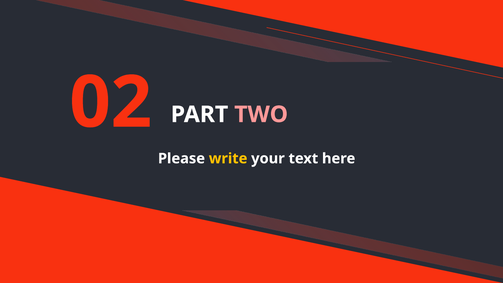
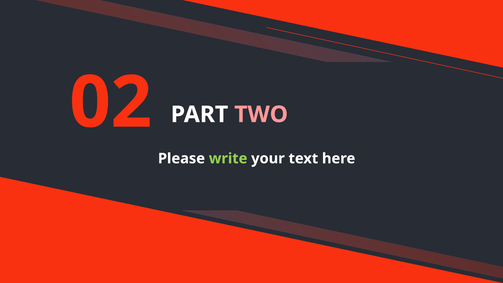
write colour: yellow -> light green (228, 158)
